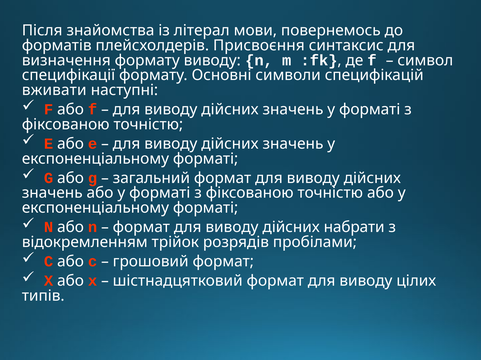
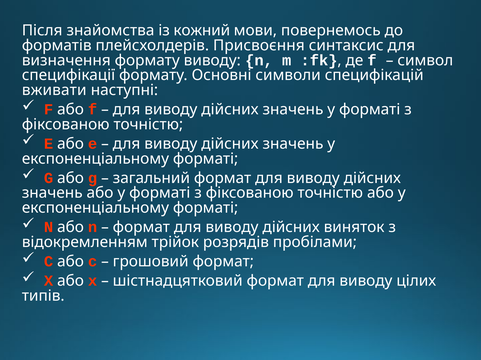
літерал: літерал -> кожний (202, 31)
набрати: набрати -> виняток (354, 228)
